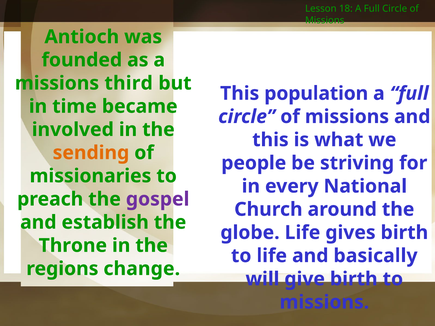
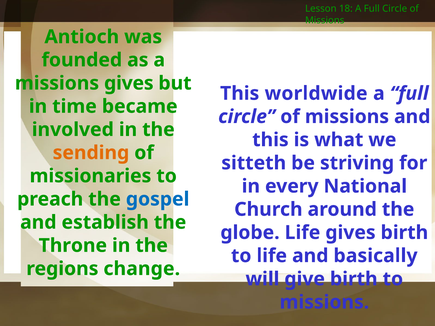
missions third: third -> gives (129, 83)
population: population -> worldwide (316, 94)
people: people -> sitteth (254, 163)
gospel colour: purple -> blue (158, 199)
